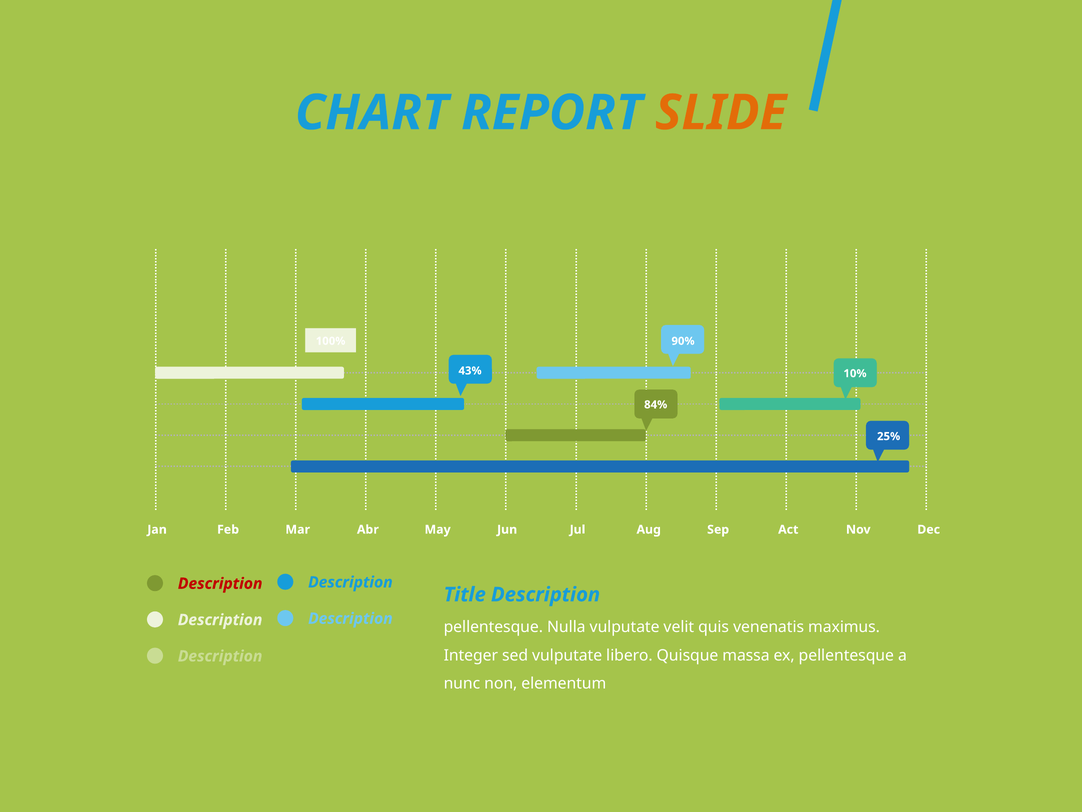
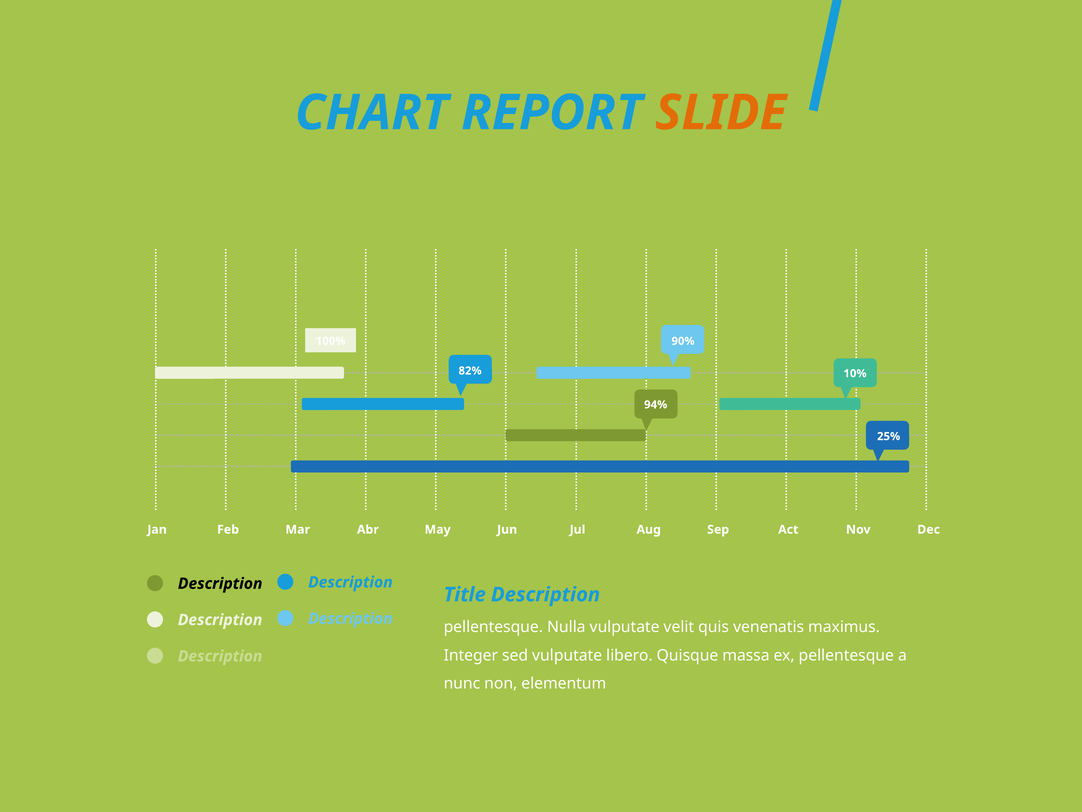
43%: 43% -> 82% (470, 371)
84%: 84% -> 94% (656, 404)
Description colour: red -> black (220, 583)
